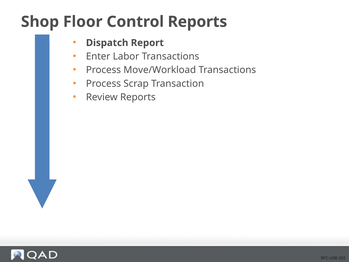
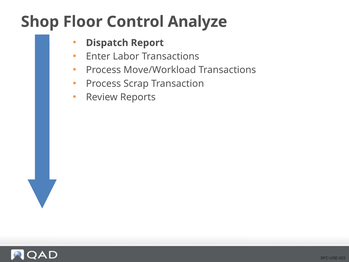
Control Reports: Reports -> Analyze (197, 22)
